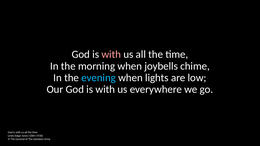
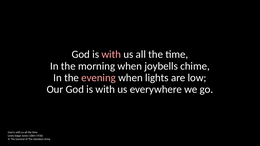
evening colour: light blue -> pink (99, 78)
